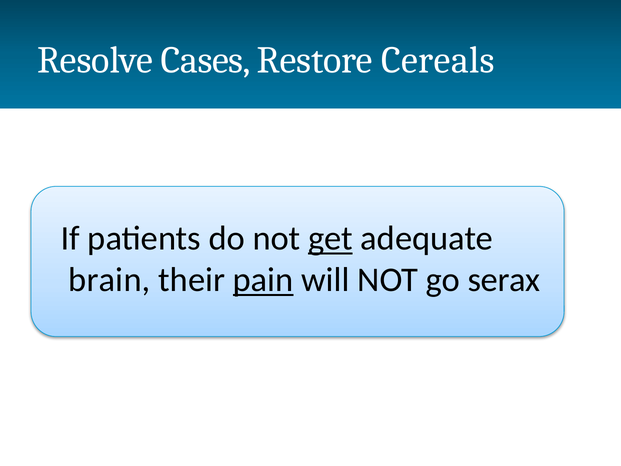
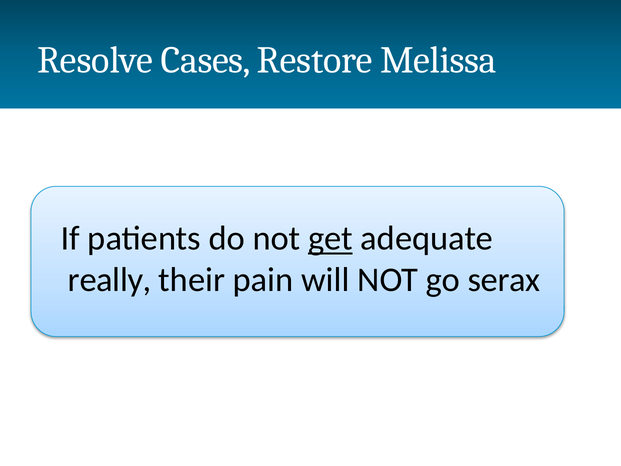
Cereals: Cereals -> Melissa (438, 60)
brain: brain -> really (110, 280)
pain underline: present -> none (263, 280)
